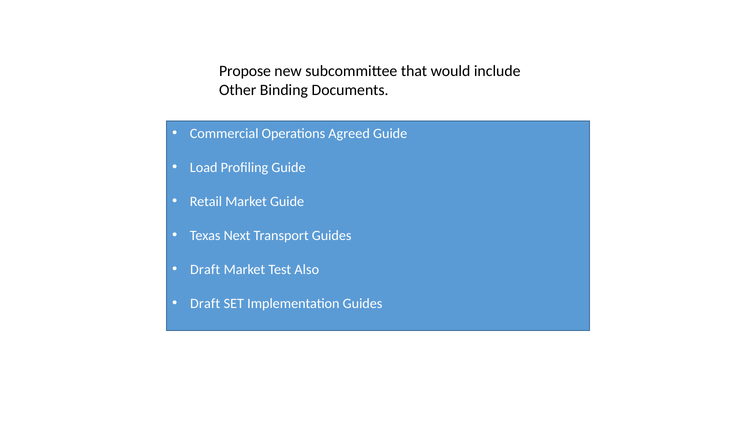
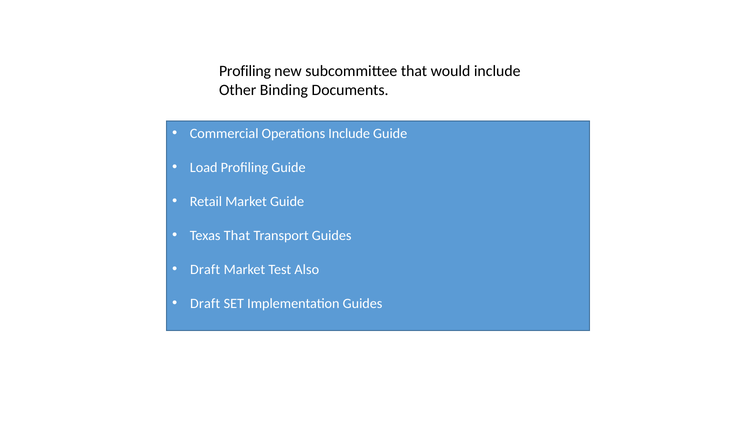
Propose: Propose -> Profiling (245, 71)
Operations Agreed: Agreed -> Include (349, 133)
Texas Next: Next -> That (237, 235)
